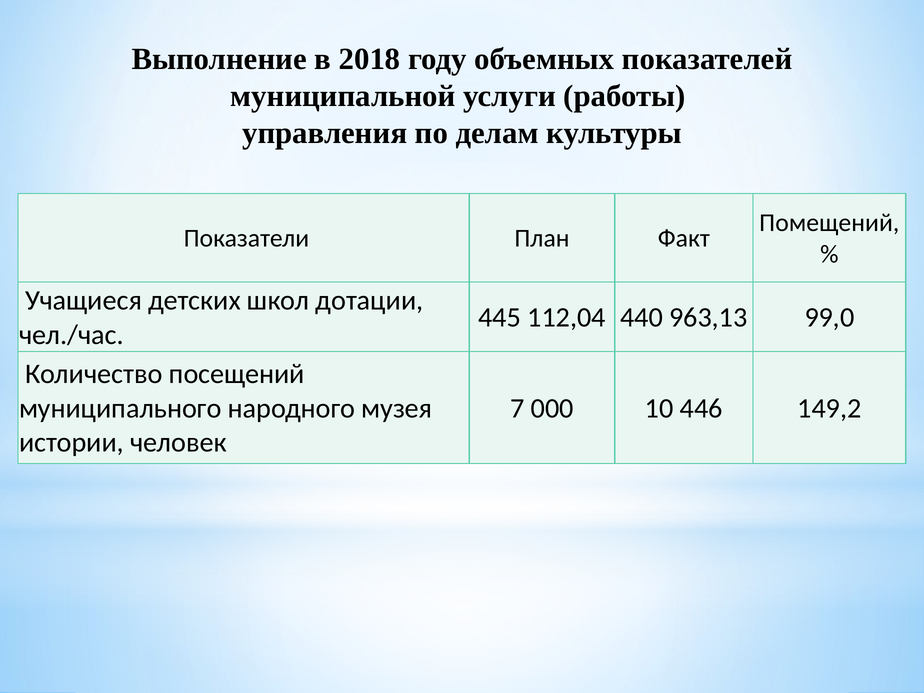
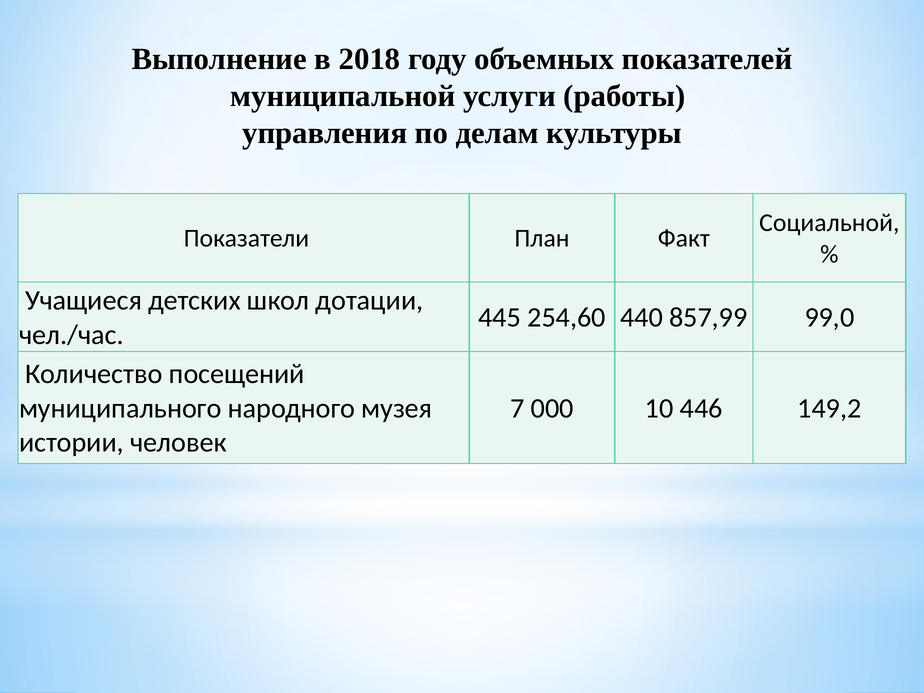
Помещений: Помещений -> Социальной (829, 223)
112,04: 112,04 -> 254,60 (566, 318)
963,13: 963,13 -> 857,99 (708, 318)
